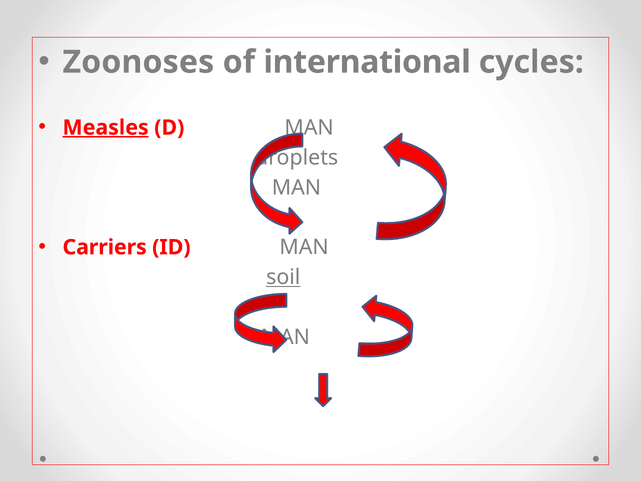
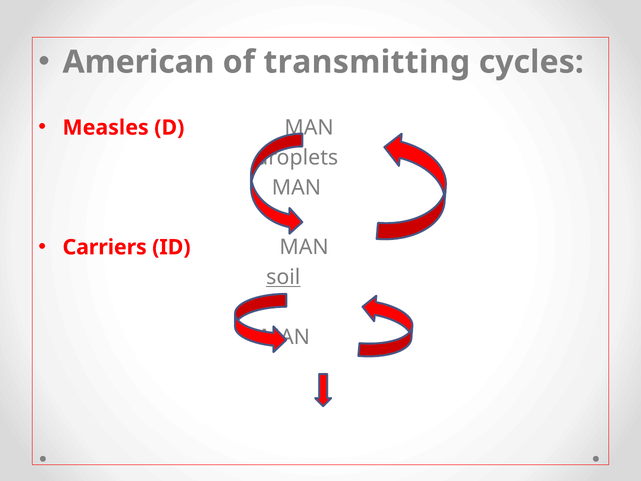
Zoonoses: Zoonoses -> American (138, 62)
international: international -> transmitting (367, 62)
Measles underline: present -> none (106, 128)
